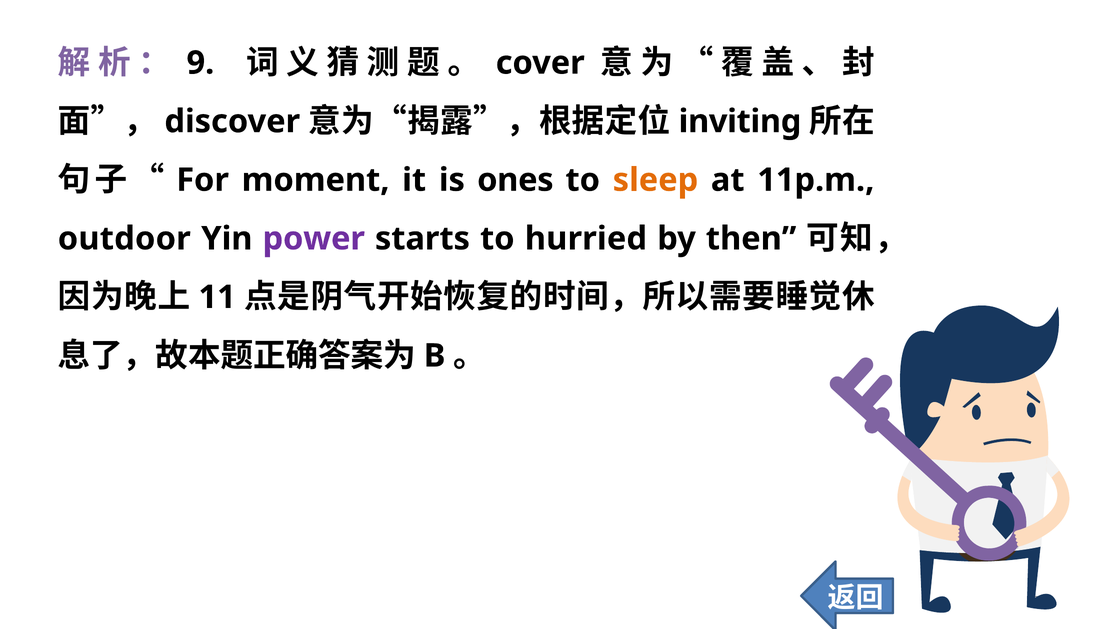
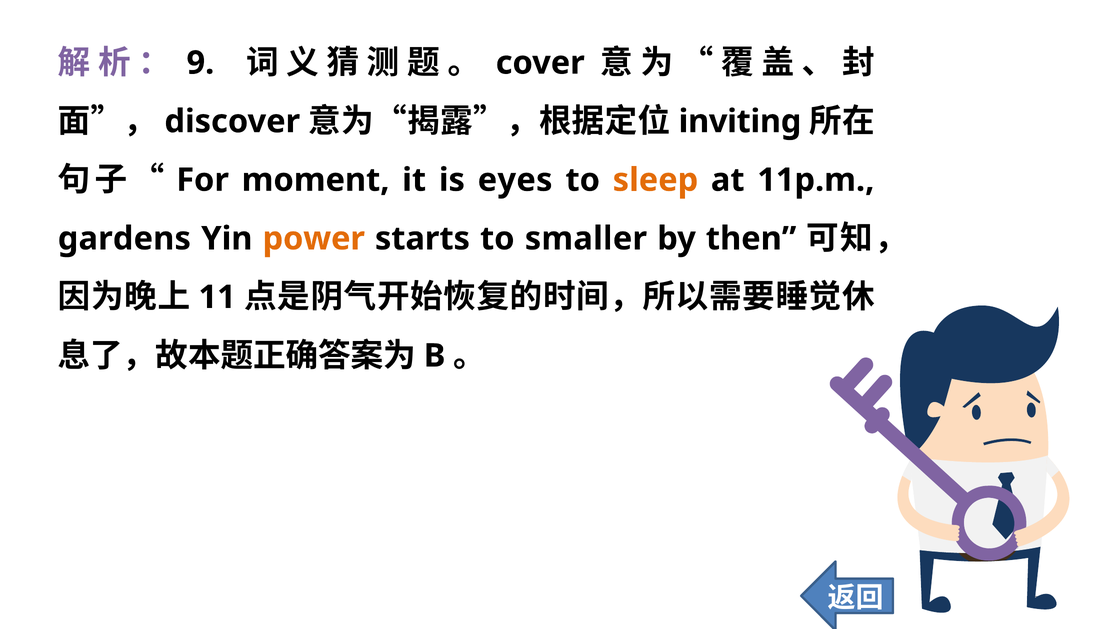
ones: ones -> eyes (515, 180)
outdoor: outdoor -> gardens (124, 239)
power colour: purple -> orange (314, 239)
hurried: hurried -> smaller (586, 239)
